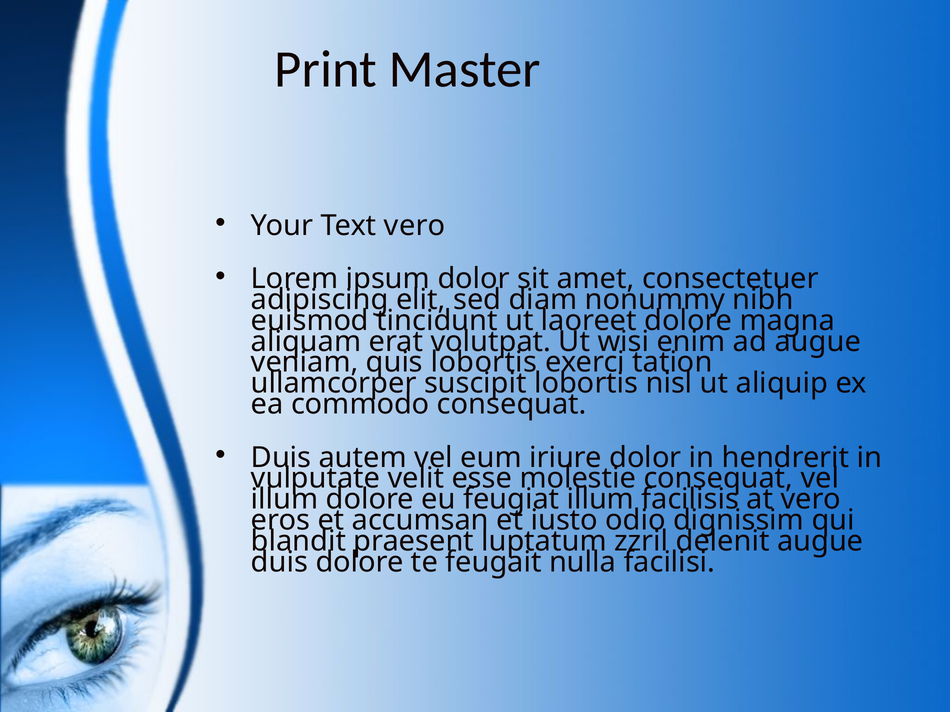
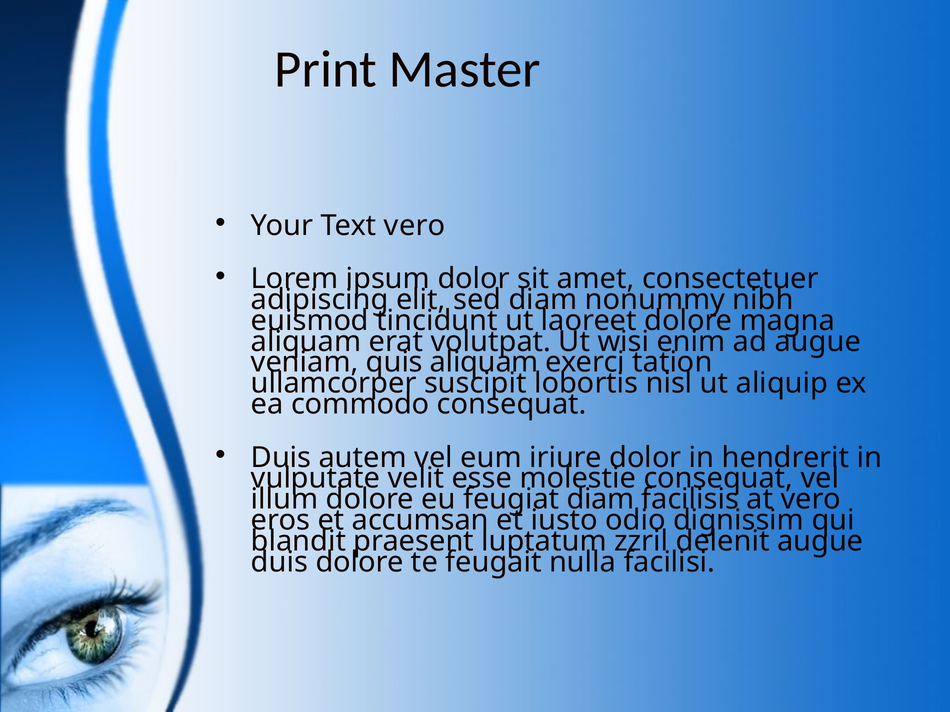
quis lobortis: lobortis -> aliquam (484, 363)
feugiat illum: illum -> diam (601, 500)
